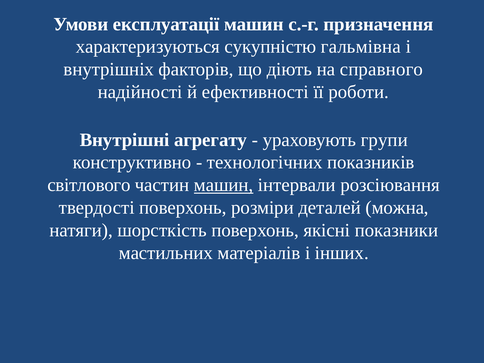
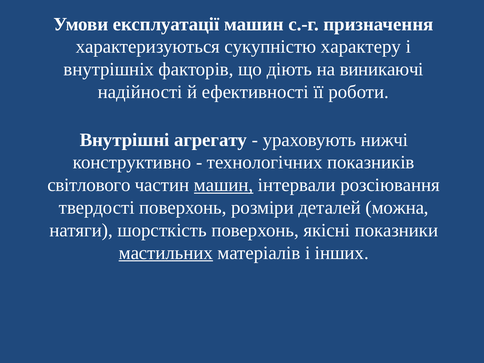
гальмівна: гальмівна -> характеру (361, 47)
справного: справного -> виникаючі (382, 69)
групи: групи -> нижчі (384, 140)
мастильних underline: none -> present (166, 253)
